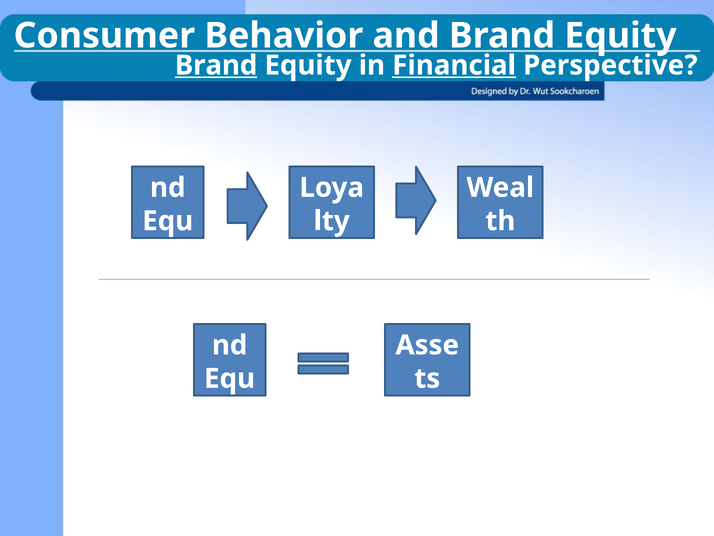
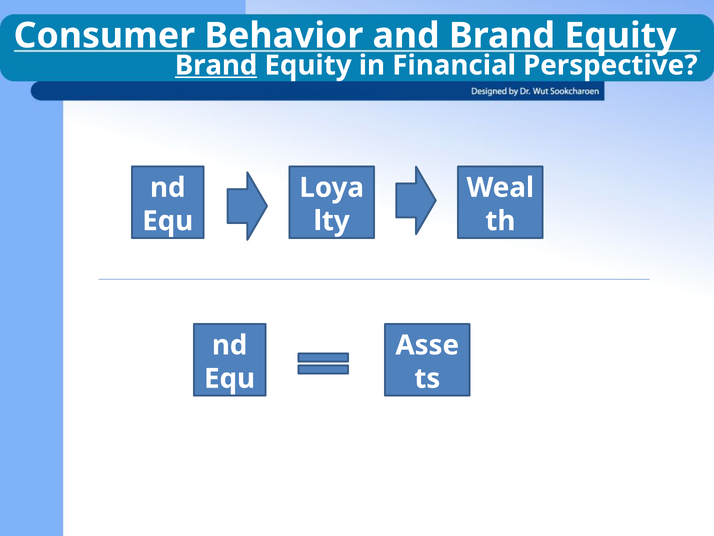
Financial underline: present -> none (454, 65)
